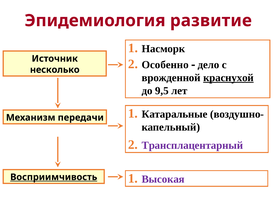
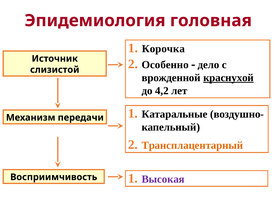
развитие: развитие -> головная (211, 21)
Насморк: Насморк -> Корочка (163, 49)
несколько: несколько -> слизистой (55, 70)
9,5: 9,5 -> 4,2 (162, 91)
Трансплацентарный colour: purple -> orange (192, 145)
Восприимчивость underline: present -> none (54, 177)
